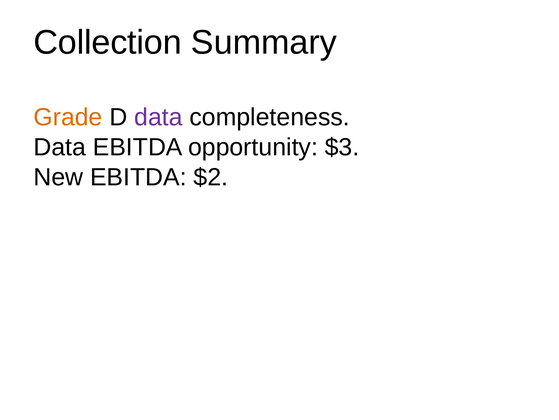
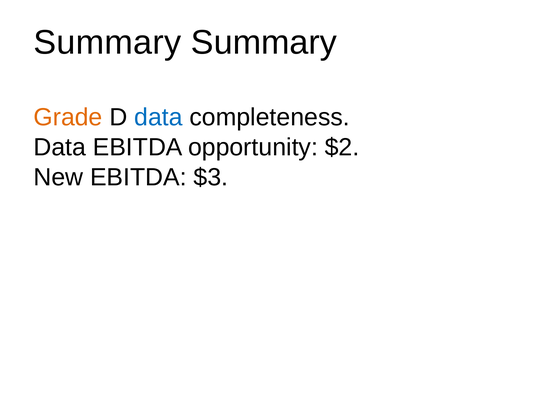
Collection: Collection -> Summary (107, 42)
data colour: purple -> blue (158, 117)
$3: $3 -> $2 (342, 147)
$2: $2 -> $3 (211, 177)
